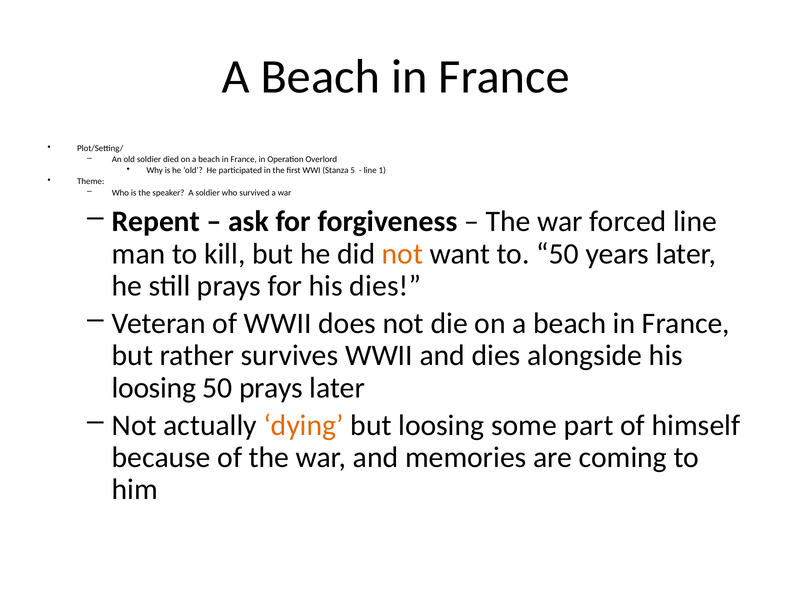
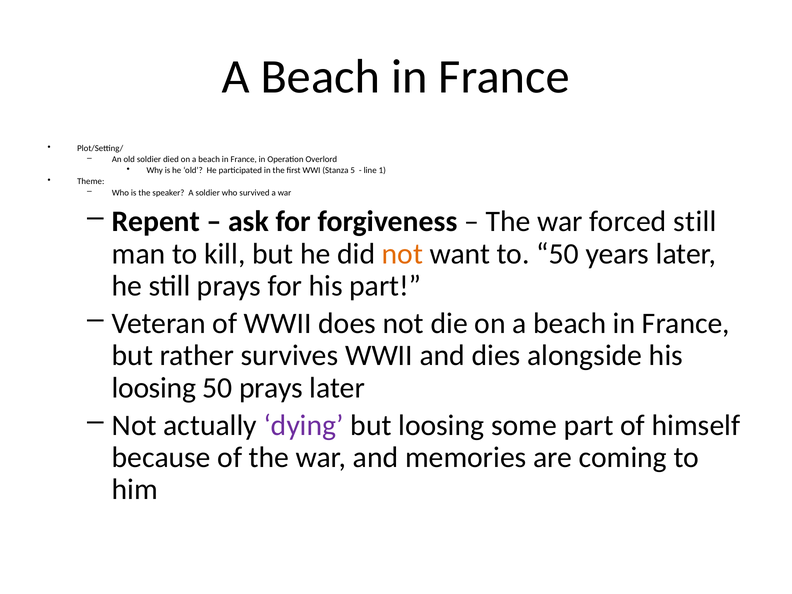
forced line: line -> still (695, 222)
his dies: dies -> part (385, 286)
dying colour: orange -> purple (304, 425)
